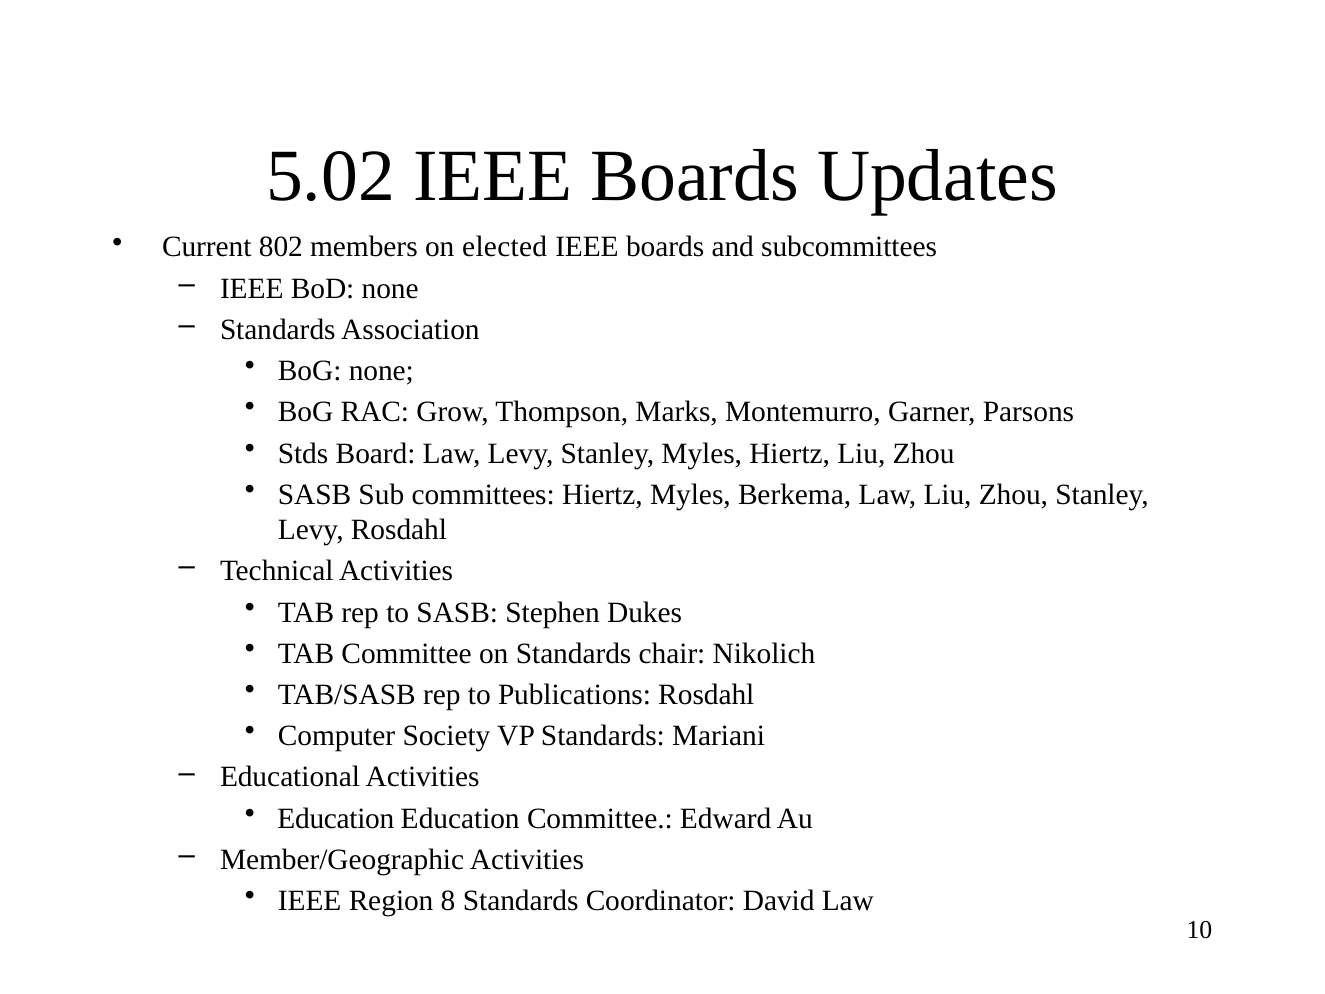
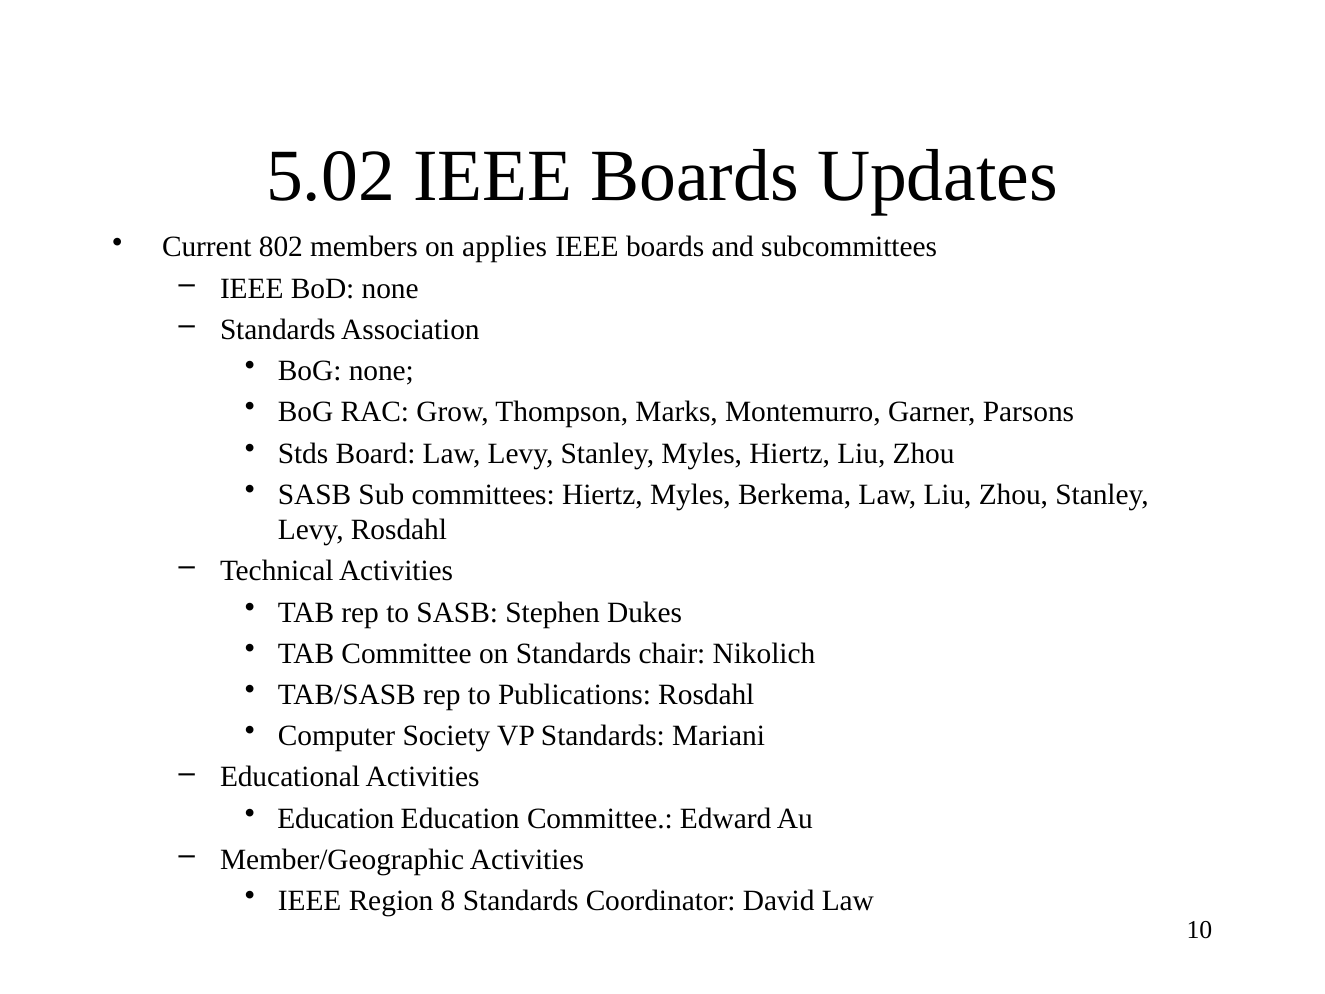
elected: elected -> applies (505, 247)
